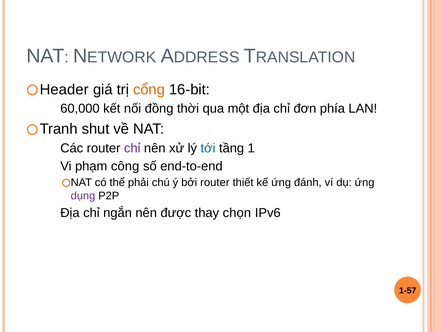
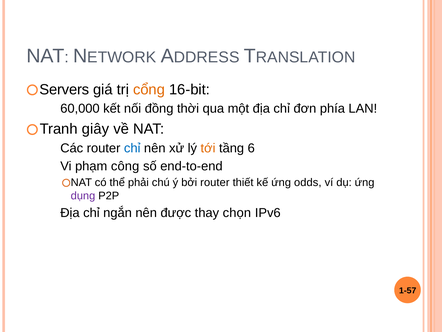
Header: Header -> Servers (64, 89)
shut: shut -> giây (96, 129)
chỉ colour: purple -> blue (132, 148)
tới colour: blue -> orange (208, 148)
1: 1 -> 6 (251, 148)
đánh: đánh -> odds (308, 182)
